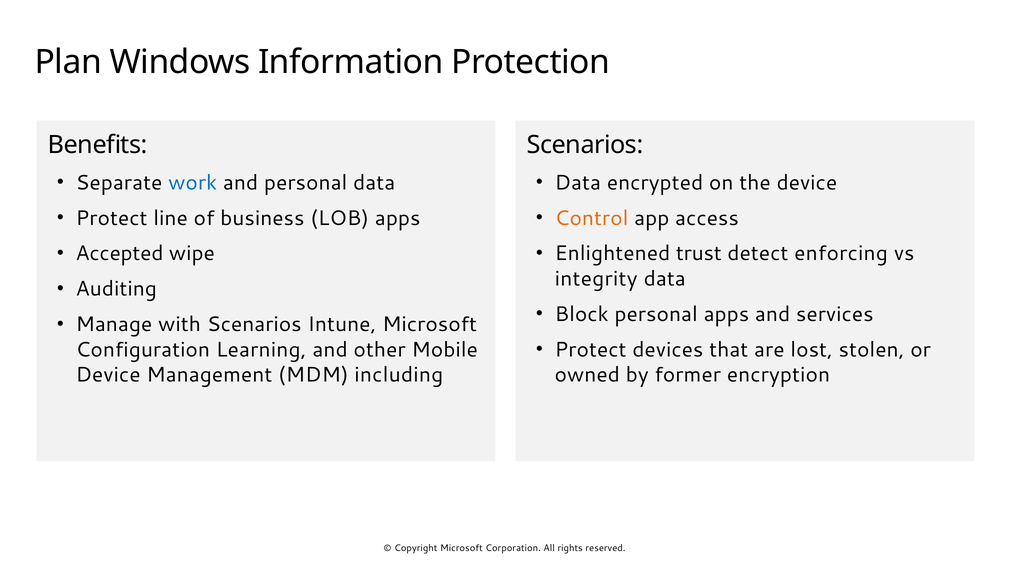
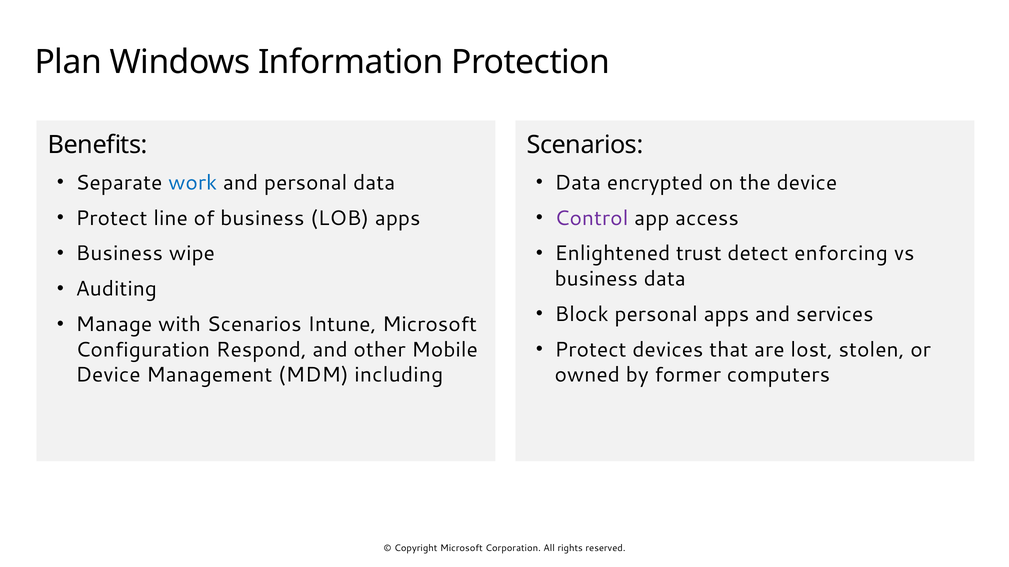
Control colour: orange -> purple (592, 218)
Accepted: Accepted -> Business (119, 254)
integrity: integrity -> business (596, 279)
Learning: Learning -> Respond (261, 350)
encryption: encryption -> computers (778, 375)
